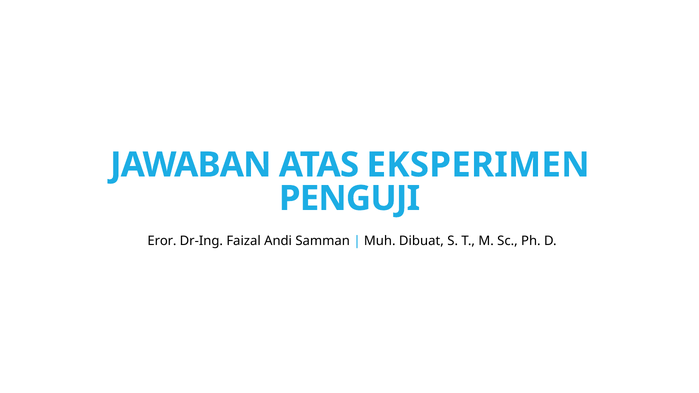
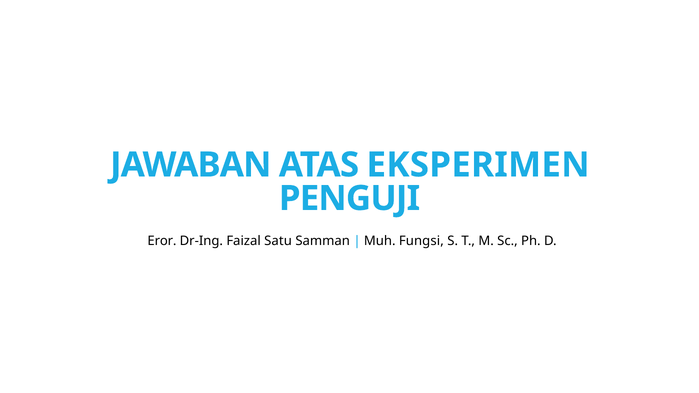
Andi: Andi -> Satu (278, 241)
Dibuat: Dibuat -> Fungsi (421, 241)
